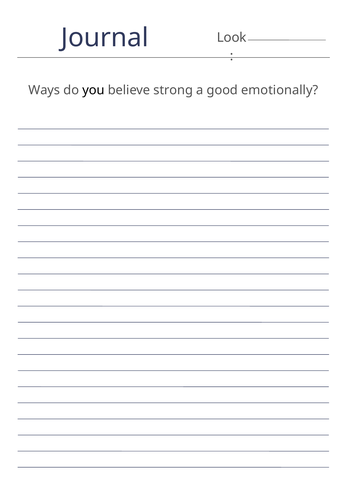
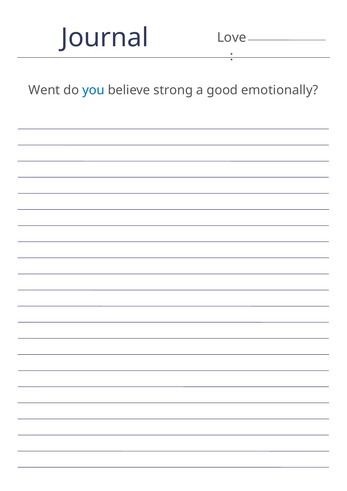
Look: Look -> Love (232, 37)
Ways: Ways -> Went (44, 90)
you colour: black -> blue (93, 90)
